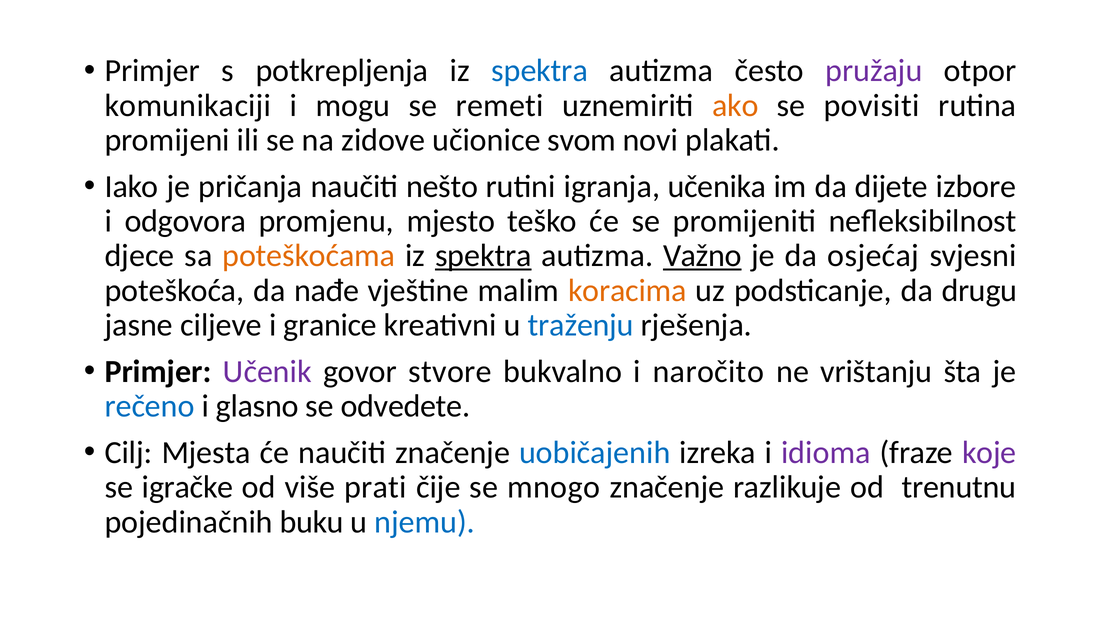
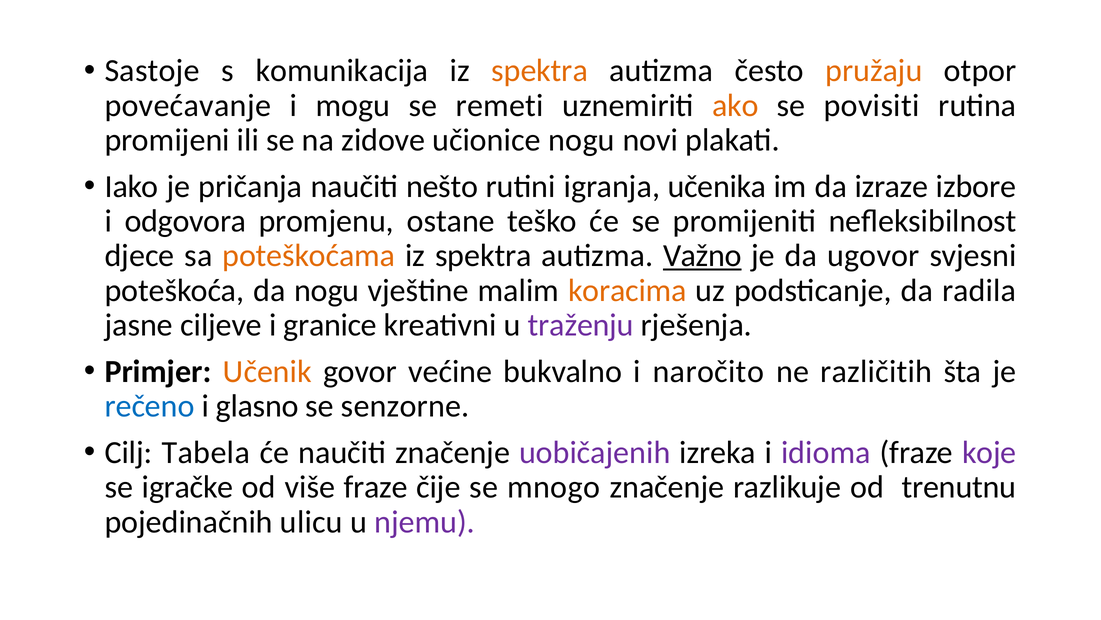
Primjer: Primjer -> Sastoje (152, 71)
potkrepljenja: potkrepljenja -> komunikacija (342, 71)
spektra colour: blue -> orange (540, 71)
pružaju colour: purple -> orange (874, 71)
komunikaciji: komunikaciji -> povećavanje (188, 105)
učionice svom: svom -> nogu (581, 140)
dijete: dijete -> izraze (891, 186)
mjesto: mjesto -> ostane (451, 221)
spektra underline: present -> none (483, 256)
osjećaj: osjećaj -> ugovor (873, 256)
da nađe: nađe -> nogu (327, 290)
drugu: drugu -> radila (979, 290)
traženju colour: blue -> purple (581, 325)
Učenik colour: purple -> orange (267, 371)
stvore: stvore -> većine (450, 371)
vrištanju: vrištanju -> različitih (876, 371)
odvedete: odvedete -> senzorne (405, 406)
Mjesta: Mjesta -> Tabela (206, 452)
uobičajenih colour: blue -> purple (595, 452)
više prati: prati -> fraze (376, 487)
buku: buku -> ulicu (311, 521)
njemu colour: blue -> purple (425, 521)
